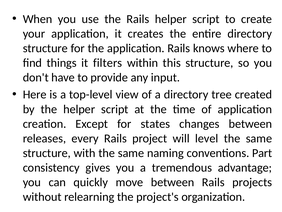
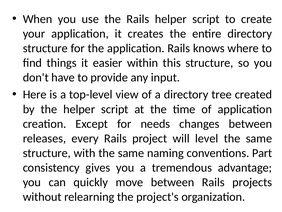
filters: filters -> easier (108, 63)
states: states -> needs (155, 124)
